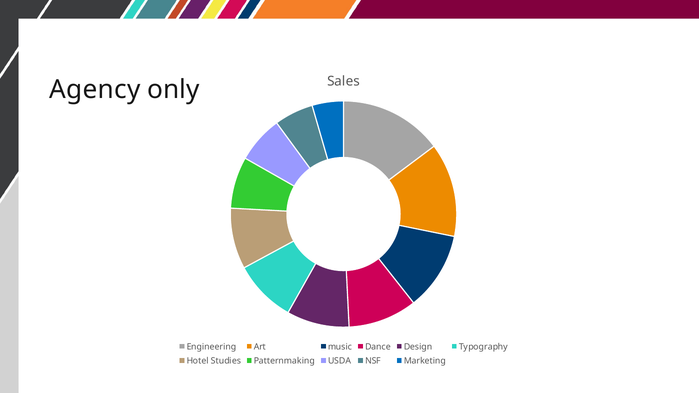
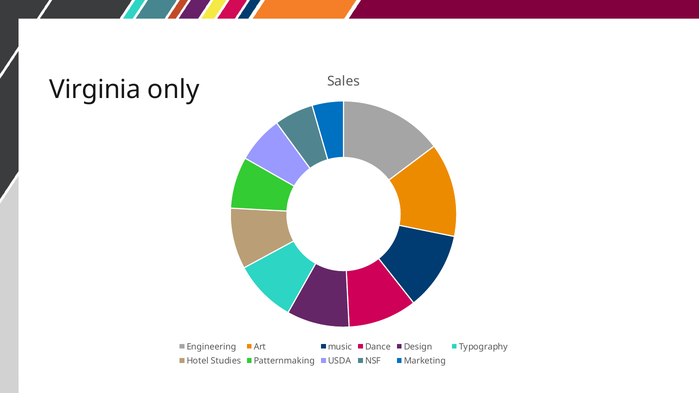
Agency: Agency -> Virginia (95, 90)
